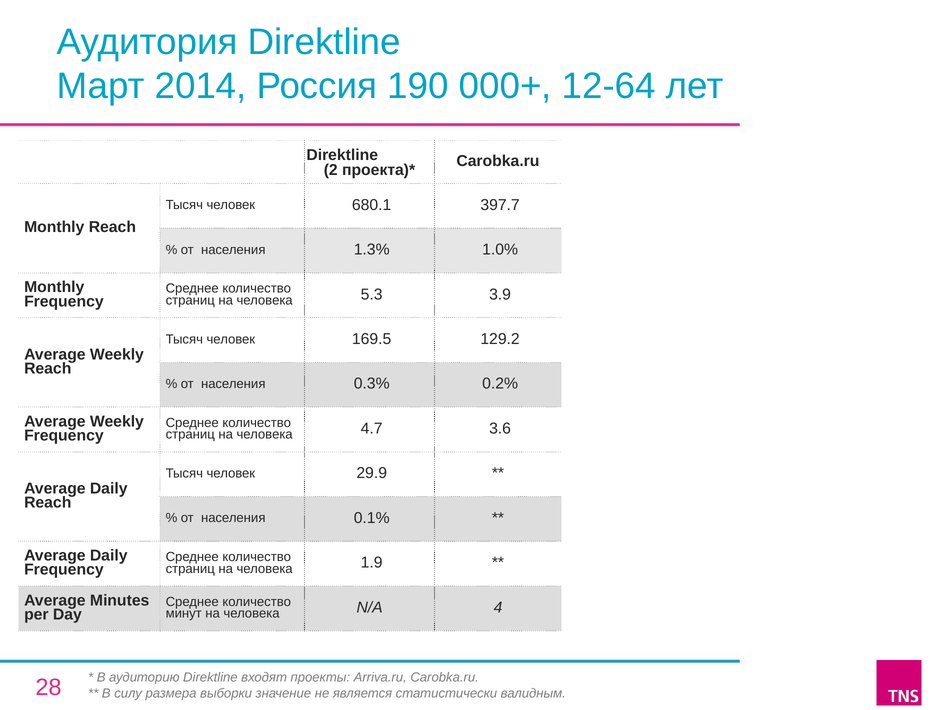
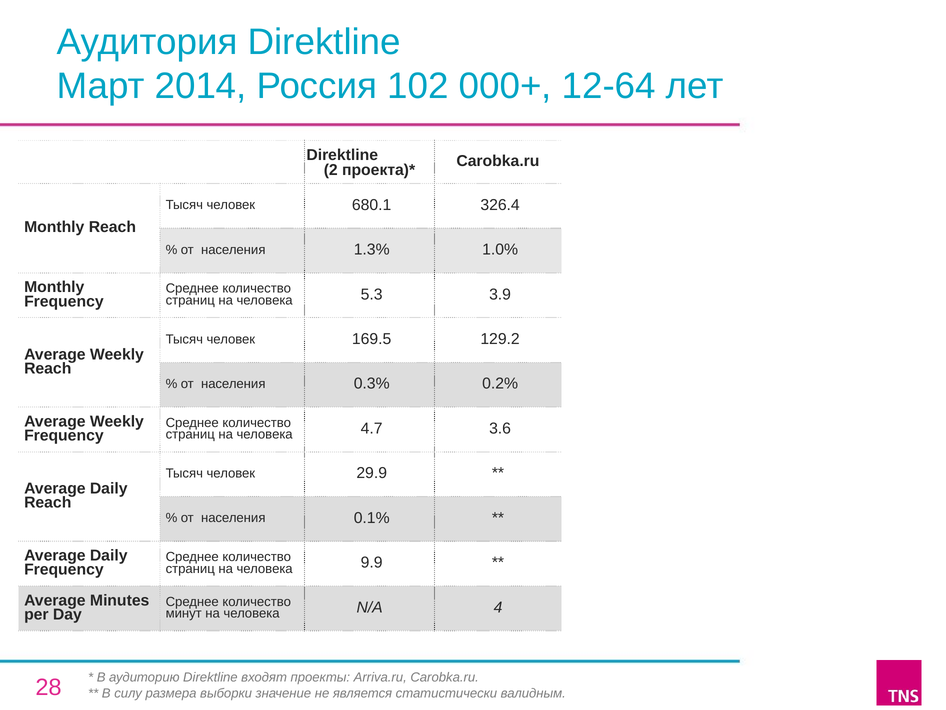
190: 190 -> 102 (418, 86)
397.7: 397.7 -> 326.4 (500, 205)
1.9: 1.9 -> 9.9 (372, 562)
